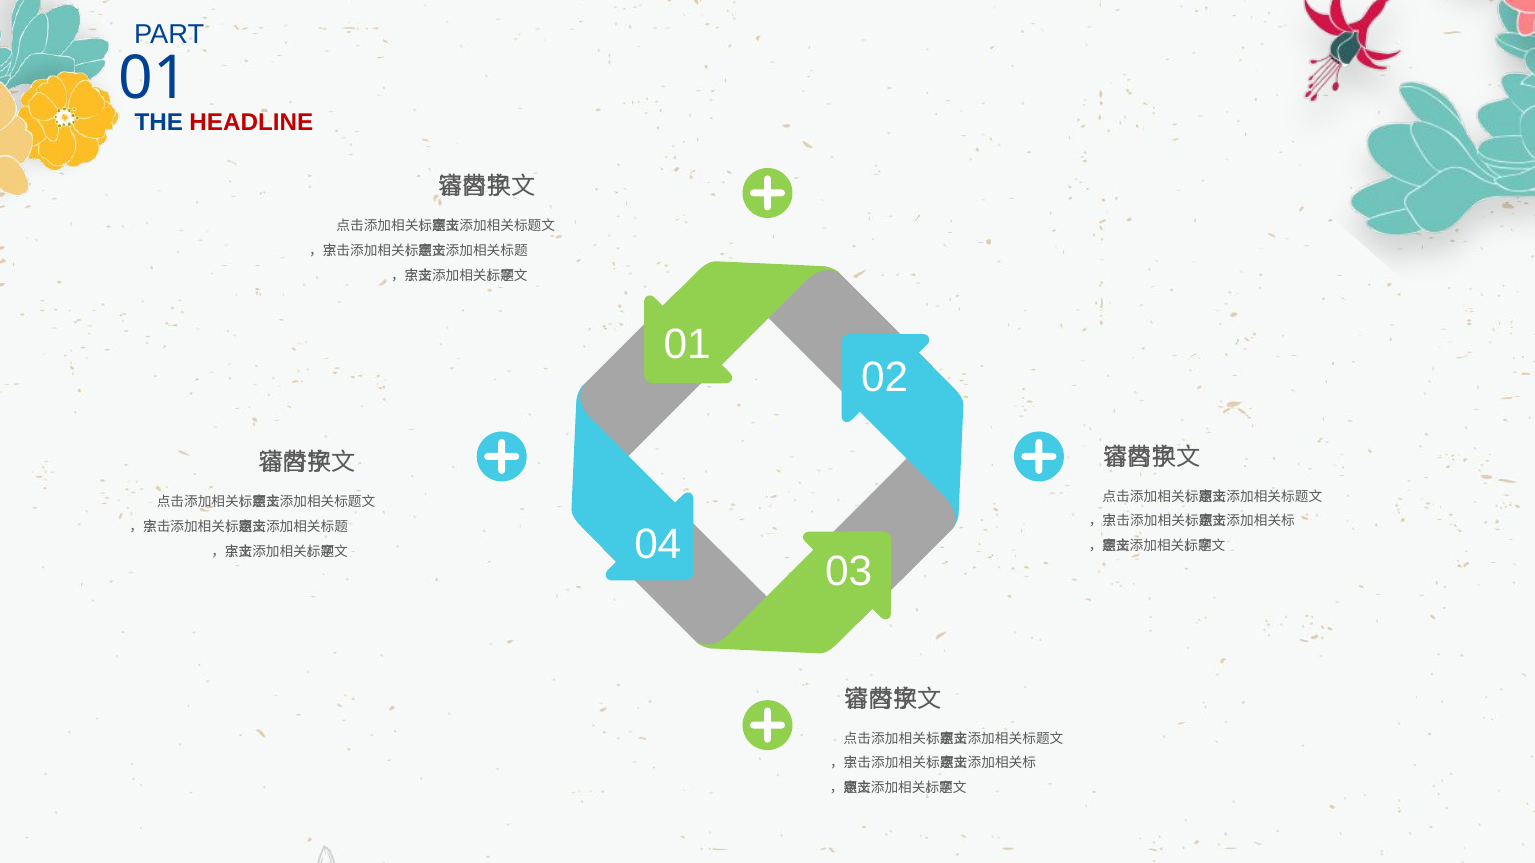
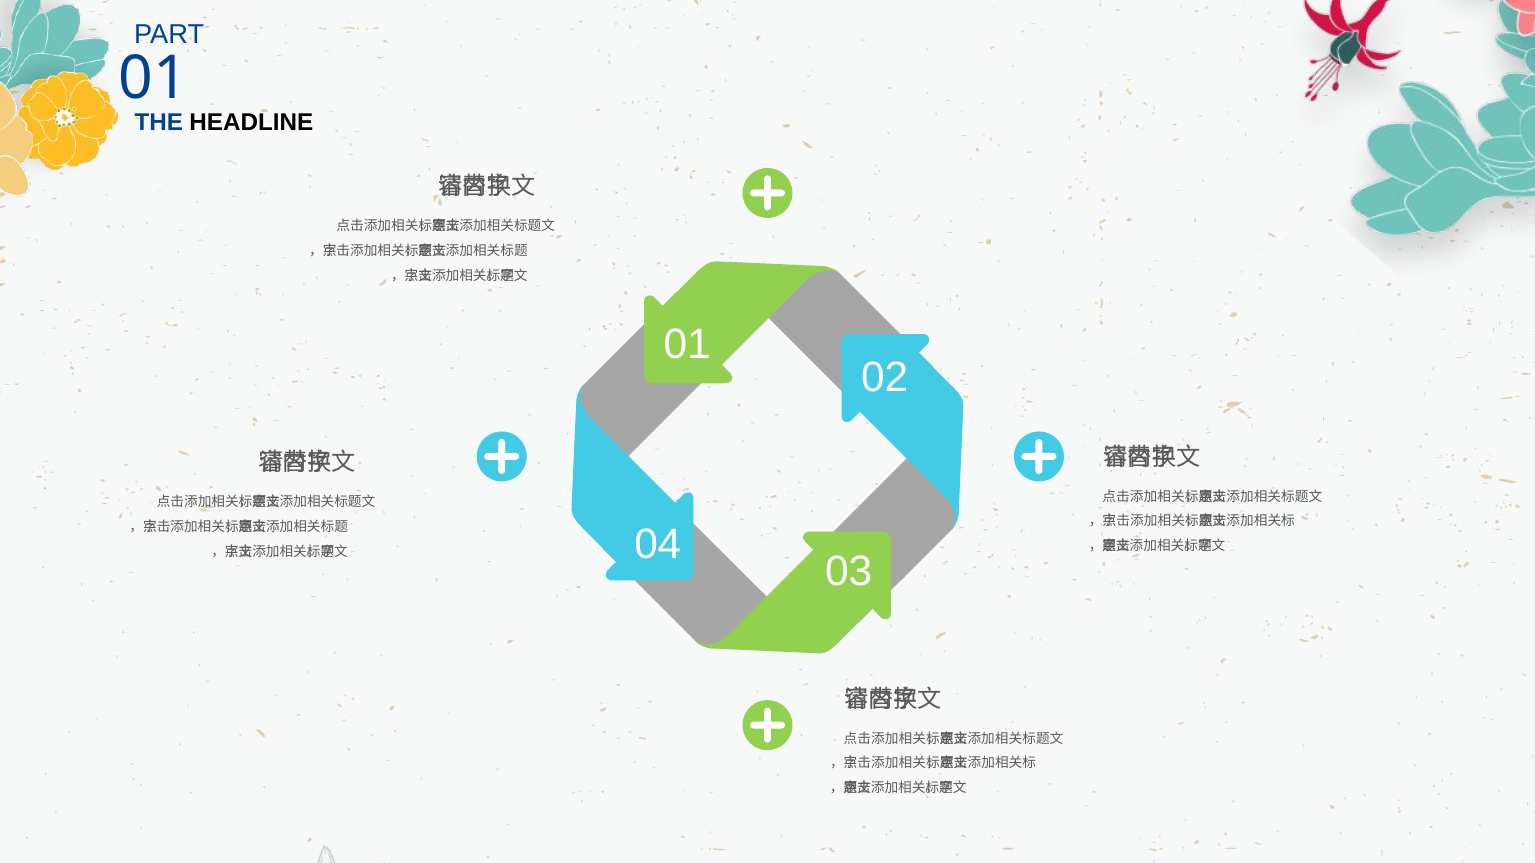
HEADLINE colour: red -> black (251, 123)
